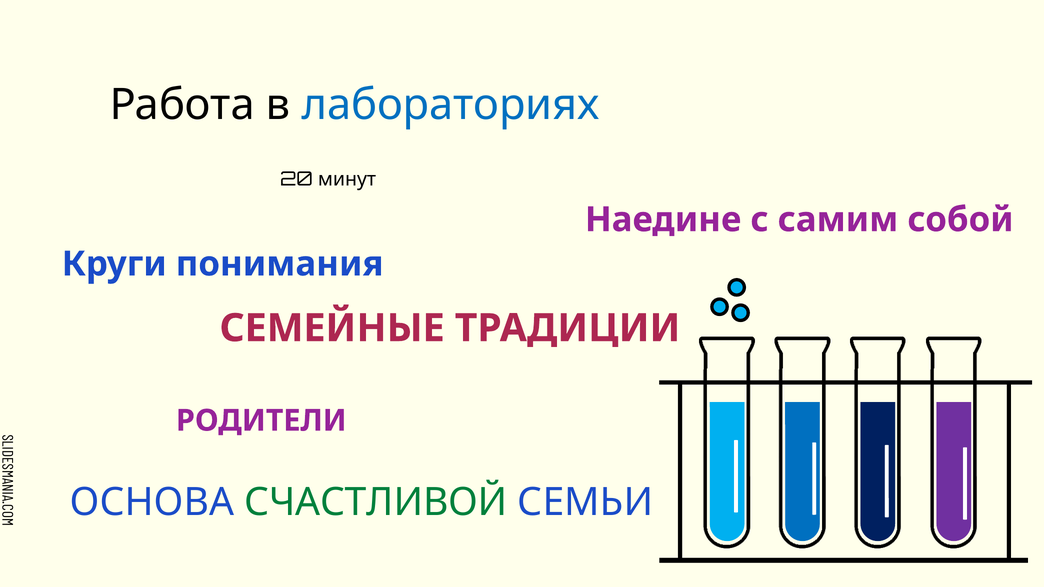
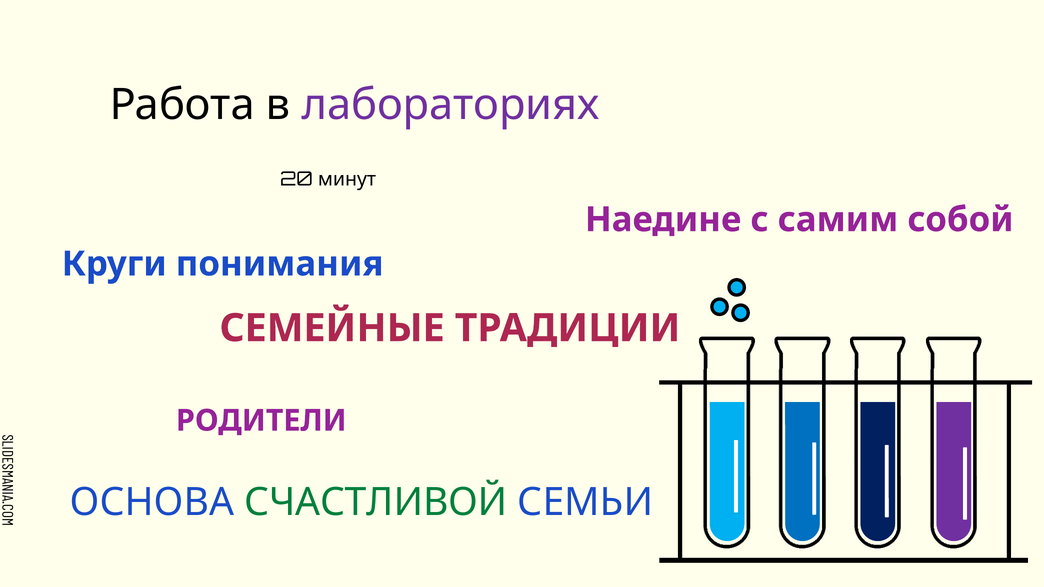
лабораториях colour: blue -> purple (451, 105)
